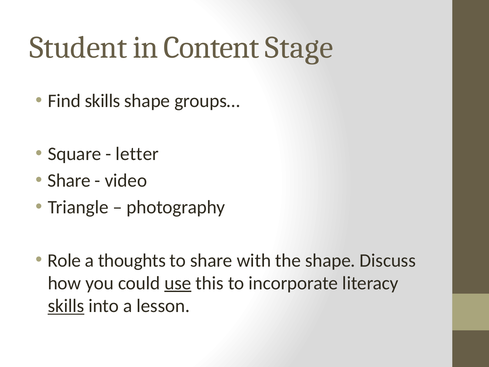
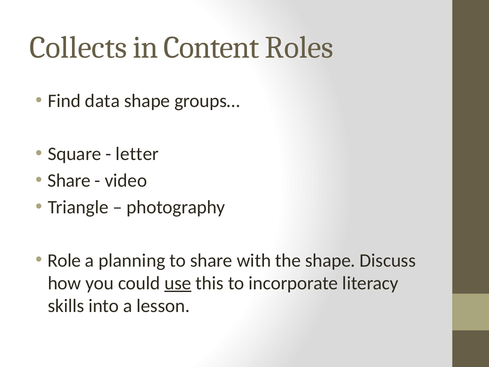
Student: Student -> Collects (78, 47)
Stage: Stage -> Roles (299, 47)
Find skills: skills -> data (102, 101)
thoughts: thoughts -> planning (132, 260)
skills underline: present -> none (66, 306)
